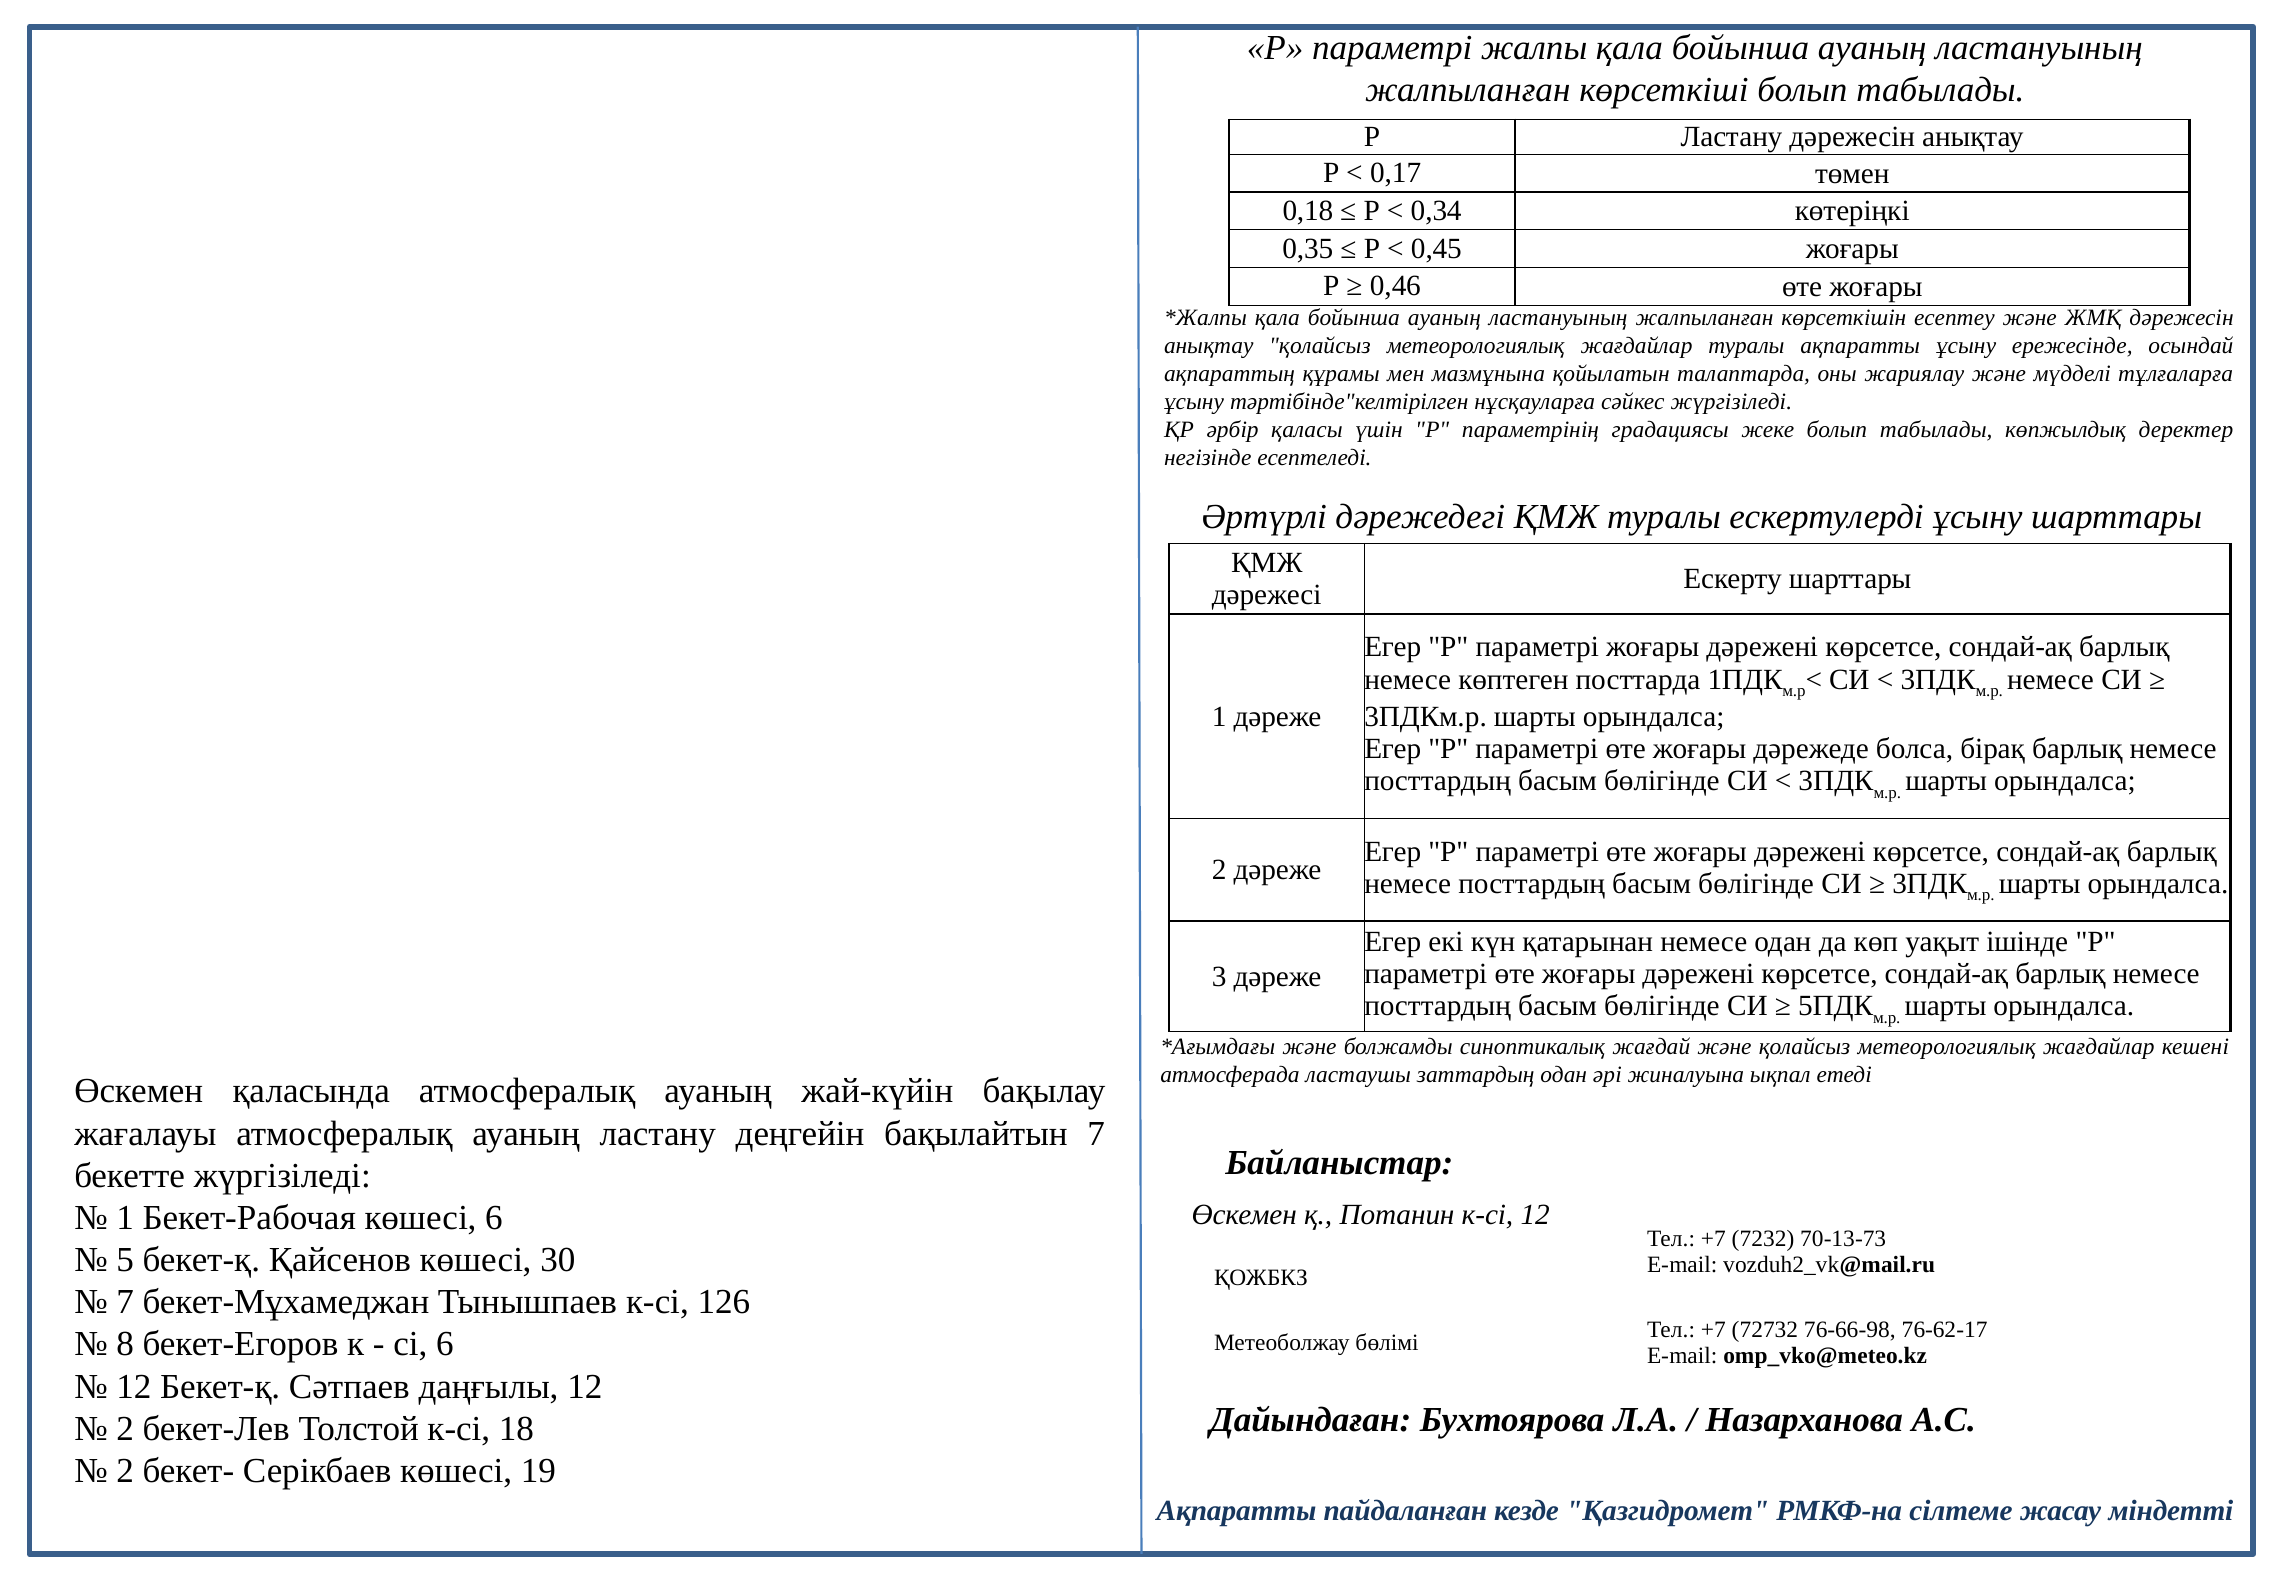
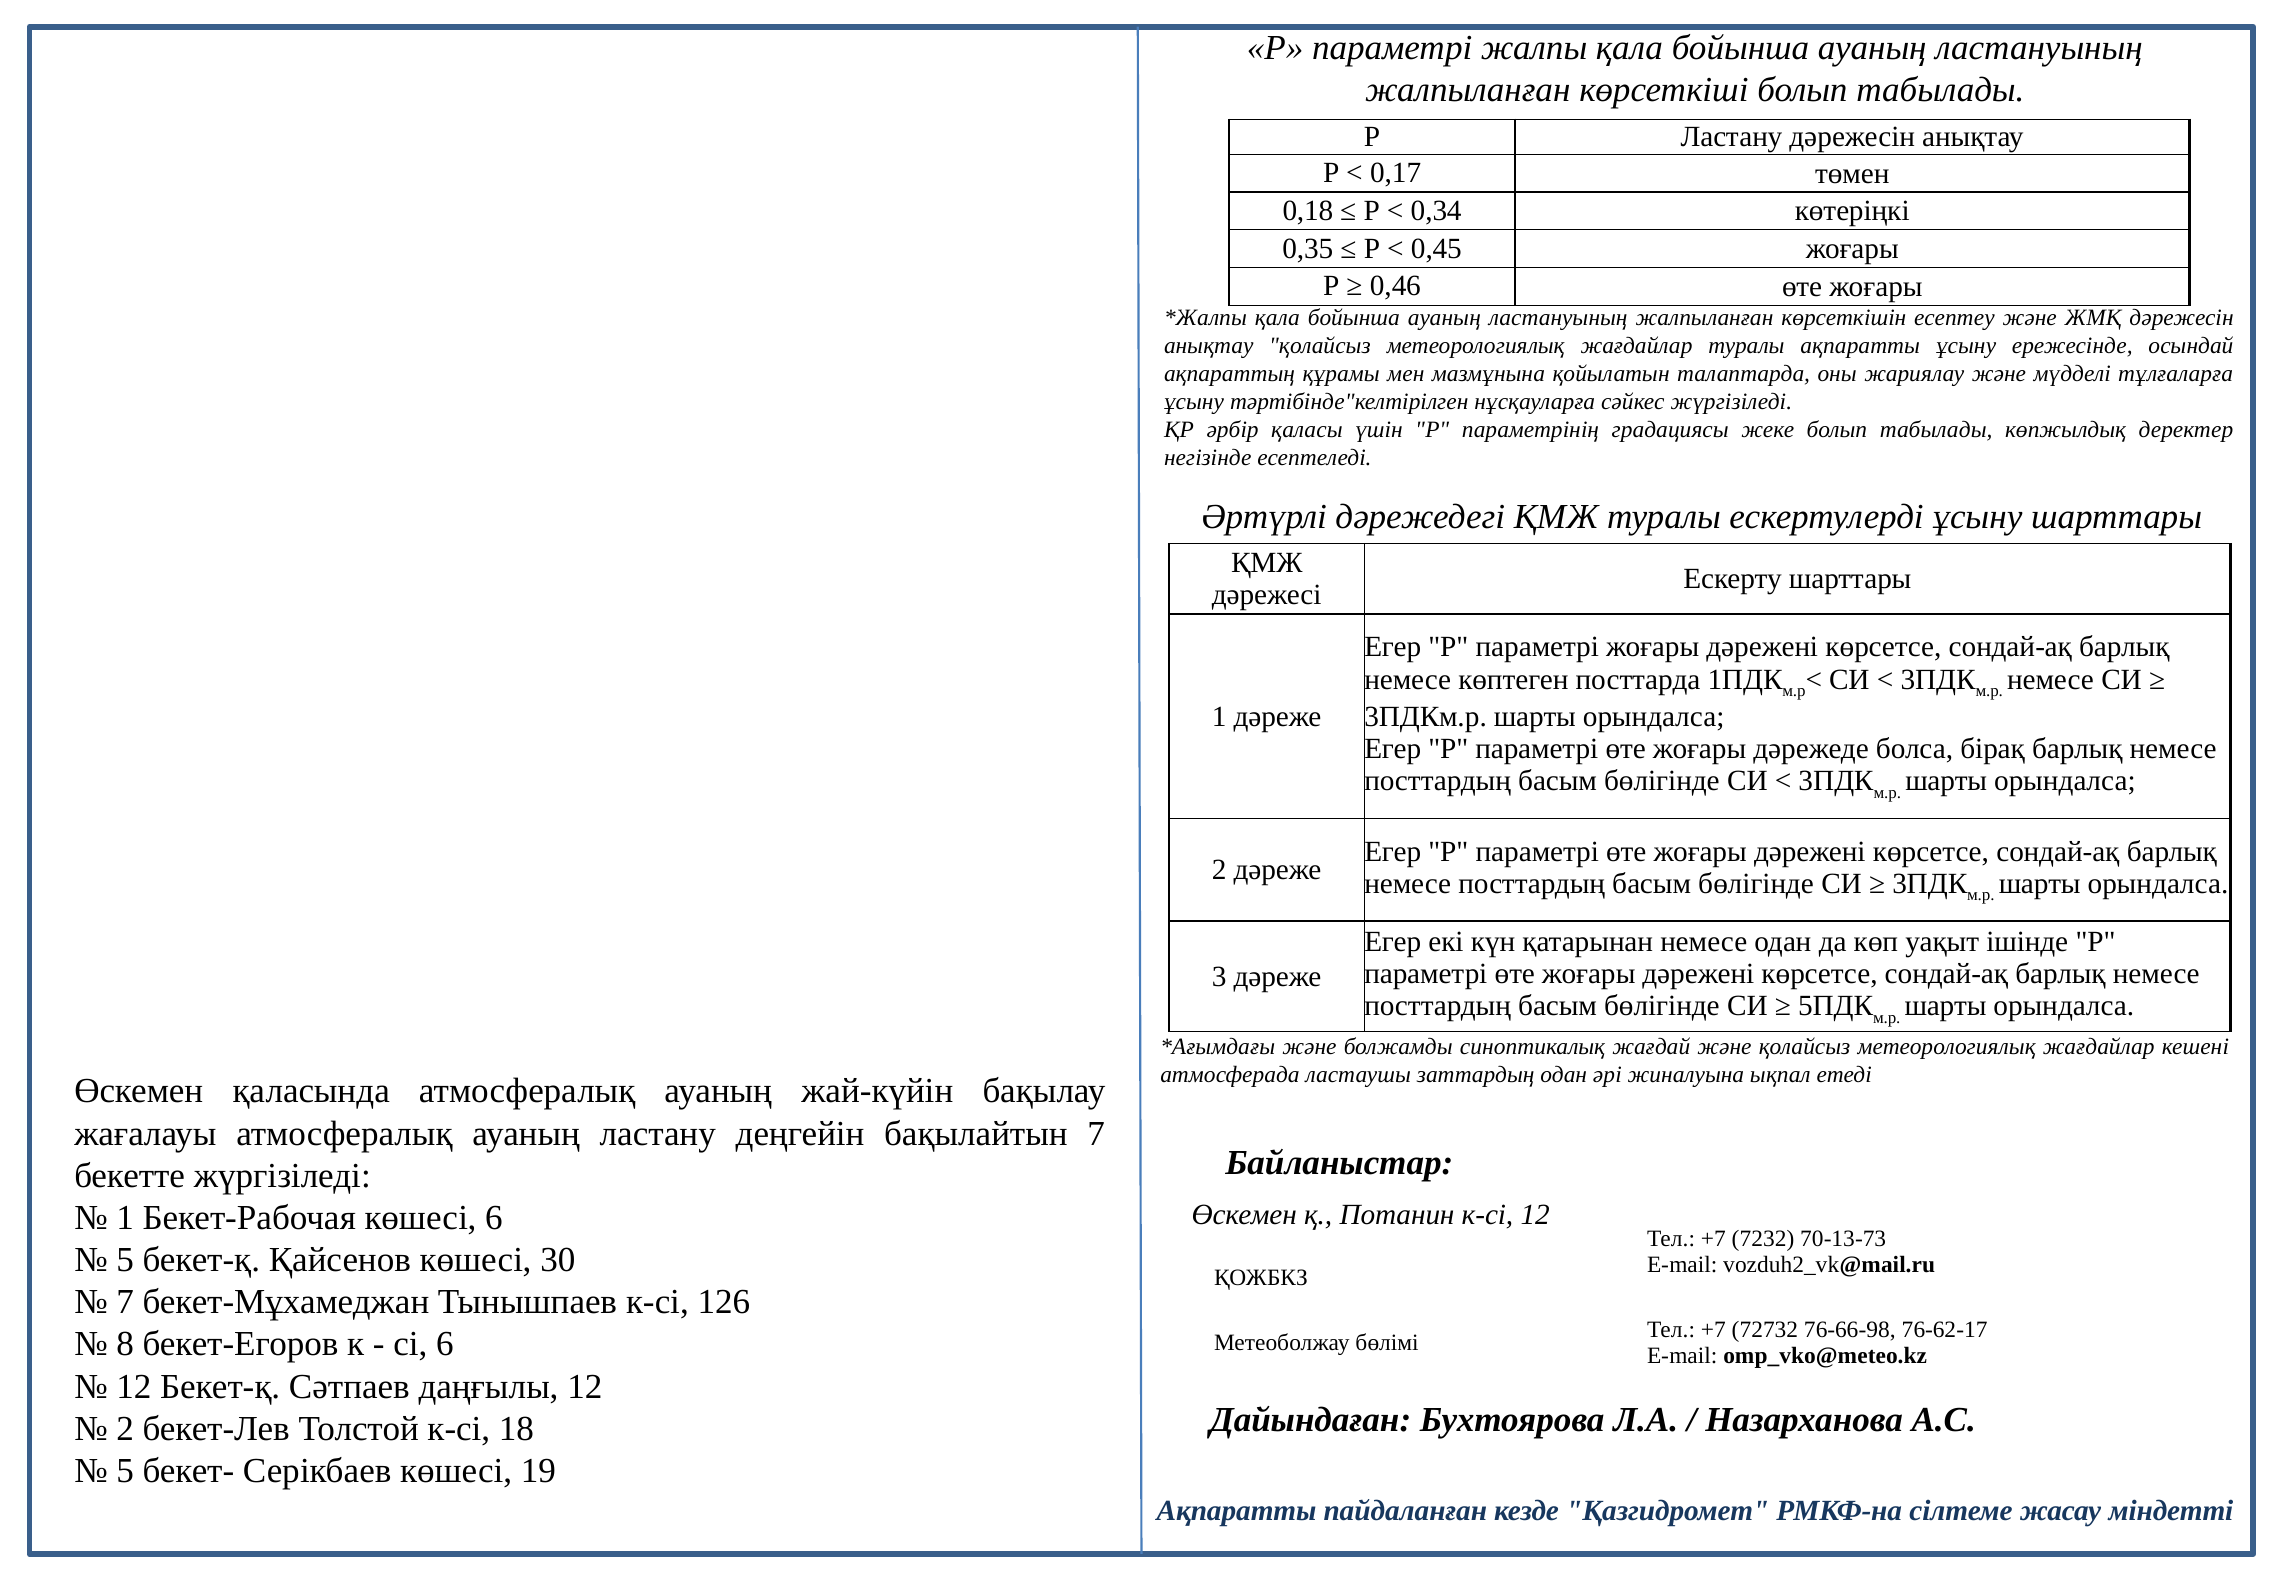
2: 2 -> 5 (125, 1470)
